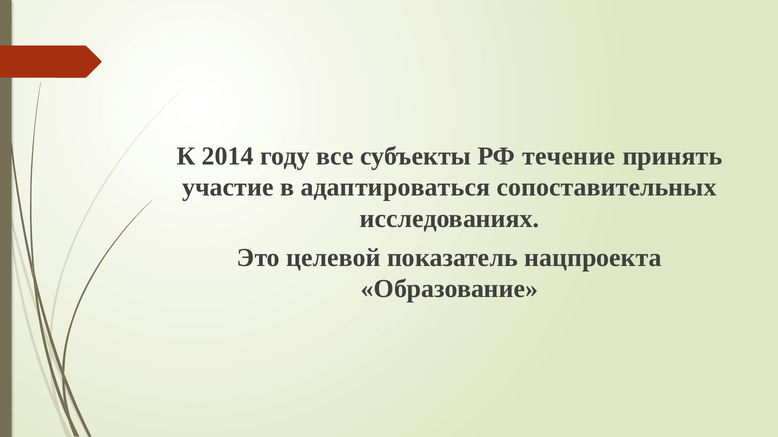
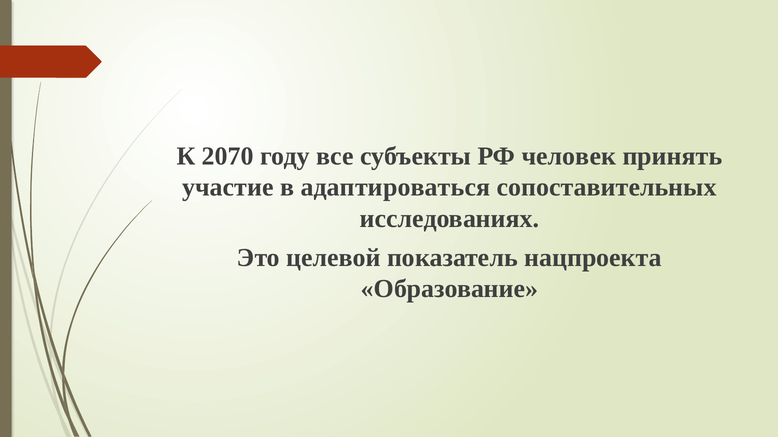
2014: 2014 -> 2070 (228, 156)
течение: течение -> человек (569, 156)
